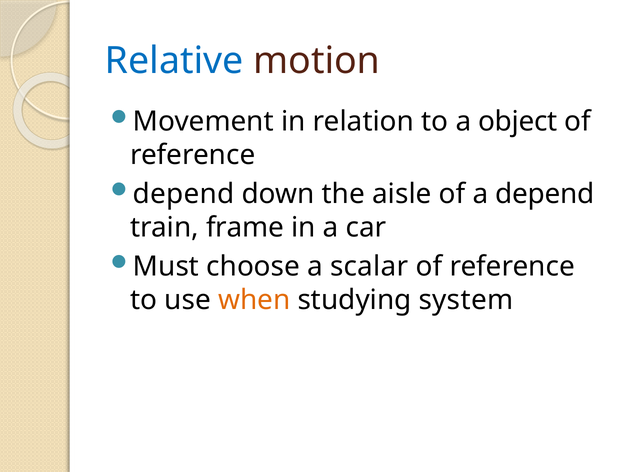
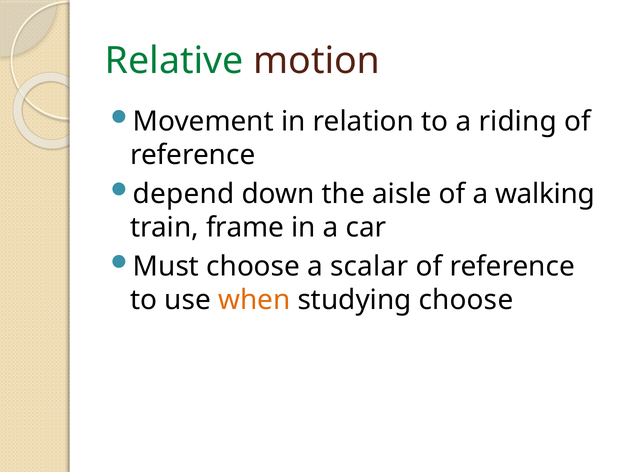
Relative colour: blue -> green (174, 61)
object: object -> riding (518, 121)
a depend: depend -> walking (545, 194)
studying system: system -> choose (466, 300)
